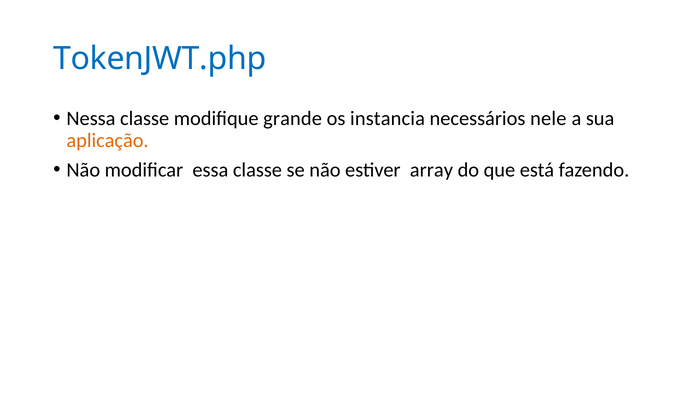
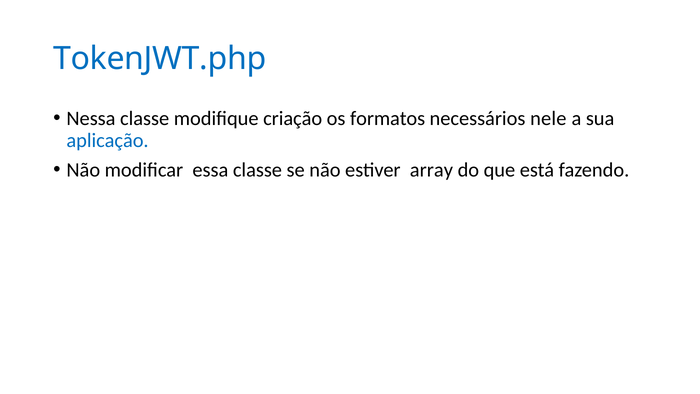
grande: grande -> criação (293, 118)
instancia: instancia -> formatos (388, 118)
aplicação colour: orange -> blue (108, 140)
